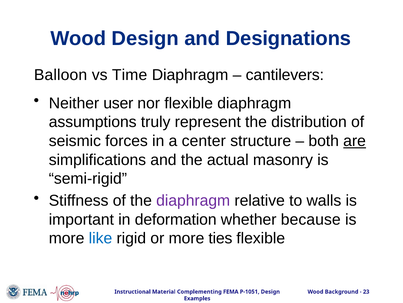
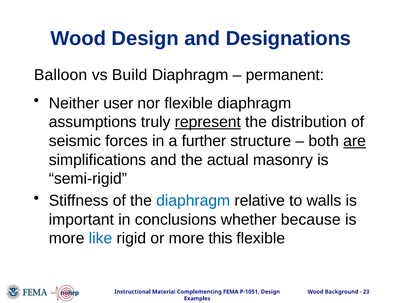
Time: Time -> Build (130, 75)
cantilevers: cantilevers -> permanent (285, 75)
represent underline: none -> present (208, 122)
center: center -> further (204, 141)
diaphragm colour: purple -> blue (193, 200)
deformation: deformation -> conclusions (176, 219)
ties: ties -> this (220, 238)
